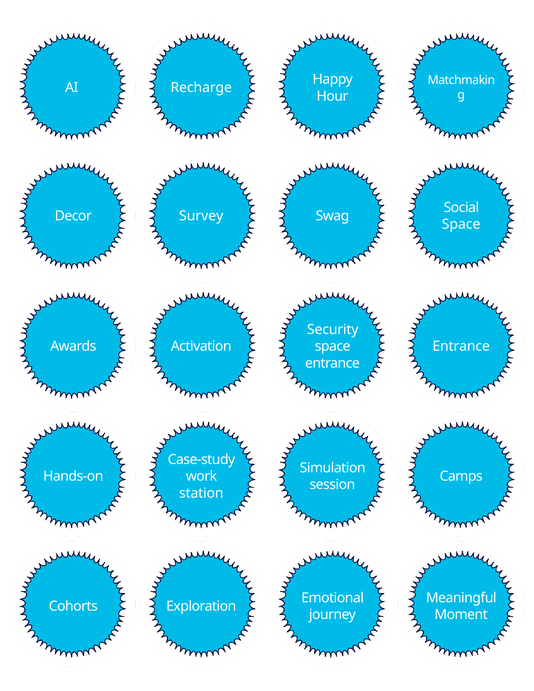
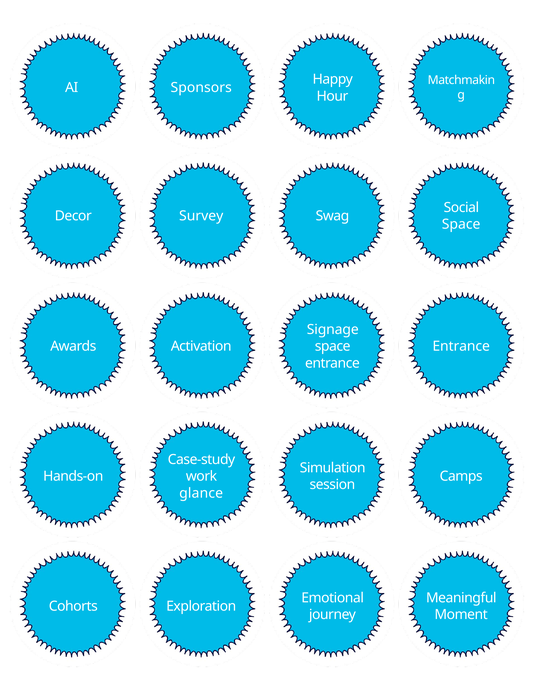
Recharge: Recharge -> Sponsors (201, 88)
Security: Security -> Signage (333, 330)
station: station -> glance (201, 493)
